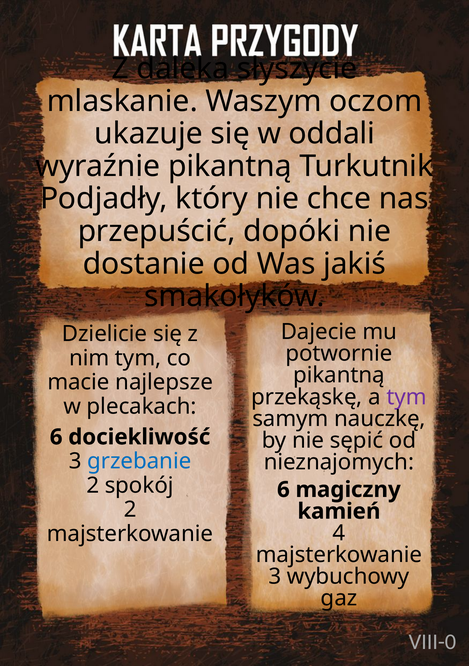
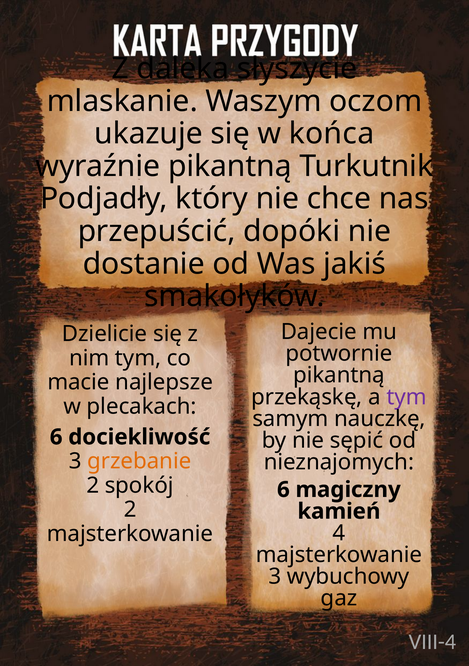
oddali: oddali -> końca (331, 134)
grzebanie colour: blue -> orange (139, 461)
VIII-0: VIII-0 -> VIII-4 (432, 642)
